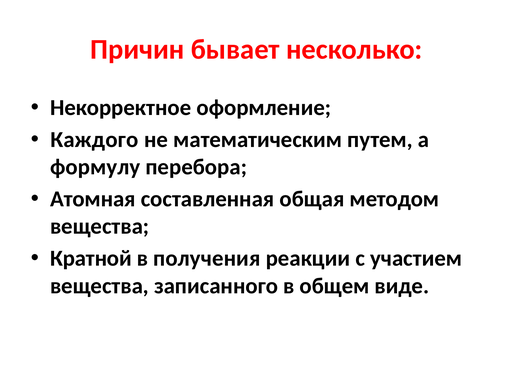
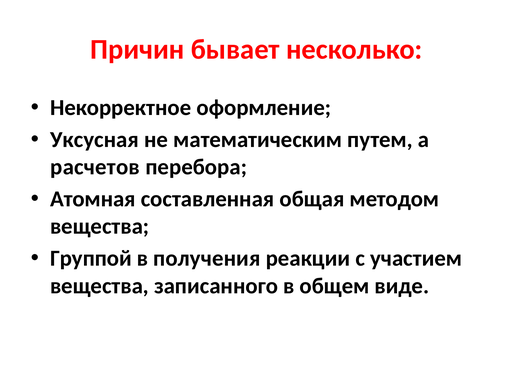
Каждого: Каждого -> Уксусная (94, 140)
формулу: формулу -> расчетов (95, 167)
Кратной: Кратной -> Группой (91, 258)
